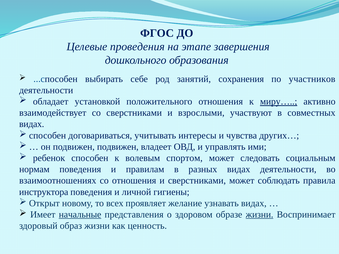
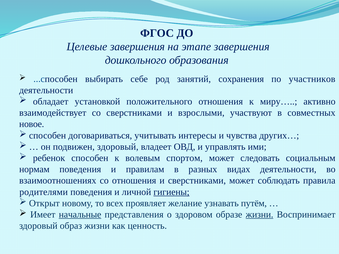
Целевые проведения: проведения -> завершения (137, 47)
миру… underline: present -> none (279, 102)
видах: видах -> новое (32, 124)
подвижен подвижен: подвижен -> здоровый (118, 147)
инструктора: инструктора -> родителями (44, 192)
гигиены underline: none -> present (171, 192)
узнавать видах: видах -> путём (254, 203)
